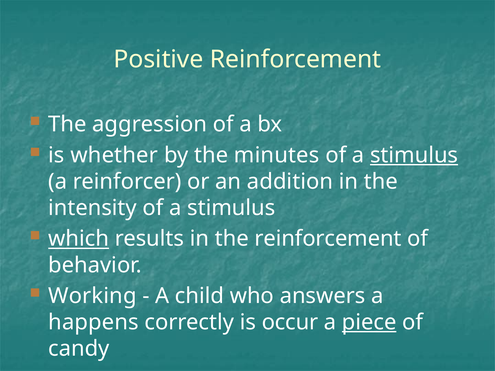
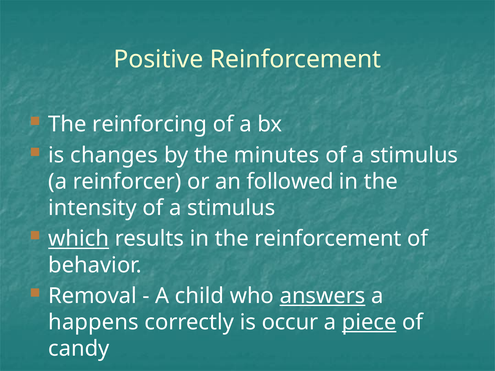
aggression: aggression -> reinforcing (150, 124)
whether: whether -> changes (114, 155)
stimulus underline: present -> none (414, 155)
addition: addition -> followed (290, 182)
Working: Working -> Removal (93, 296)
answers underline: none -> present (323, 296)
